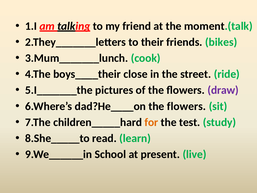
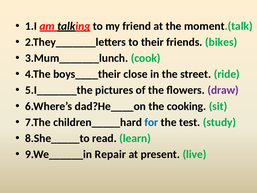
dad?He____on the flowers: flowers -> cooking (187, 106)
for colour: orange -> blue (151, 122)
School: School -> Repair (110, 154)
